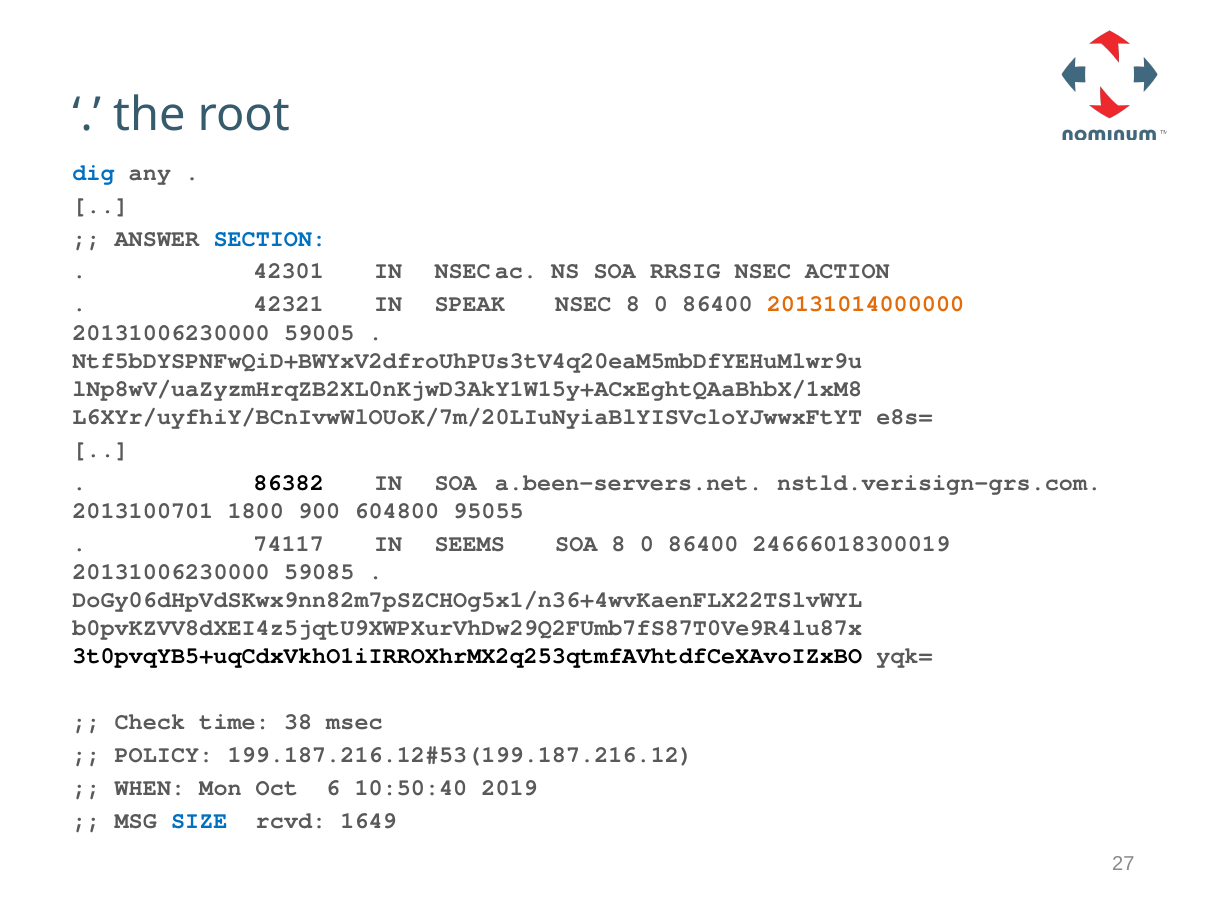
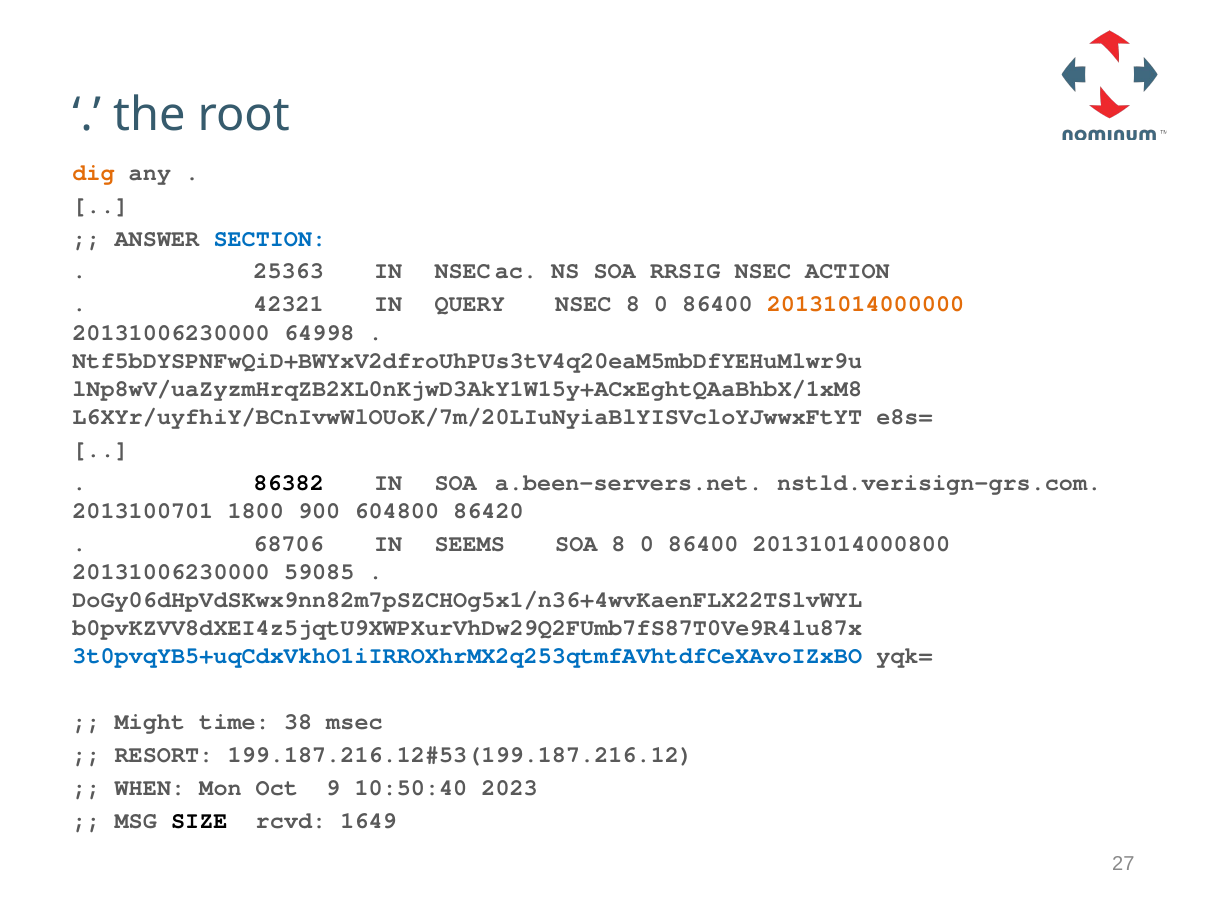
dig colour: blue -> orange (94, 173)
42301: 42301 -> 25363 (289, 271)
SPEAK: SPEAK -> QUERY (470, 304)
59005: 59005 -> 64998 (319, 332)
95055: 95055 -> 86420 (489, 511)
74117: 74117 -> 68706 (289, 544)
24666018300019: 24666018300019 -> 20131014000800 (851, 544)
3t0pvqYB5+uqCdxVkhO1iIRROXhrMX2q253qtmfAVhtdfCeXAvoIZxBO colour: black -> blue (467, 656)
Check: Check -> Might (150, 722)
POLICY: POLICY -> RESORT (164, 755)
6: 6 -> 9 (333, 788)
2019: 2019 -> 2023 (510, 788)
SIZE colour: blue -> black (199, 821)
